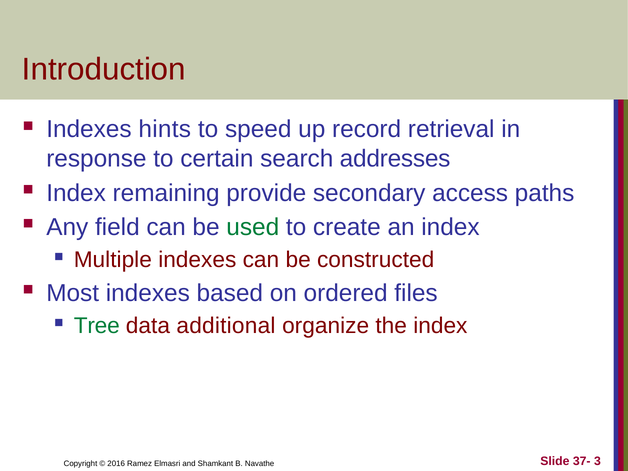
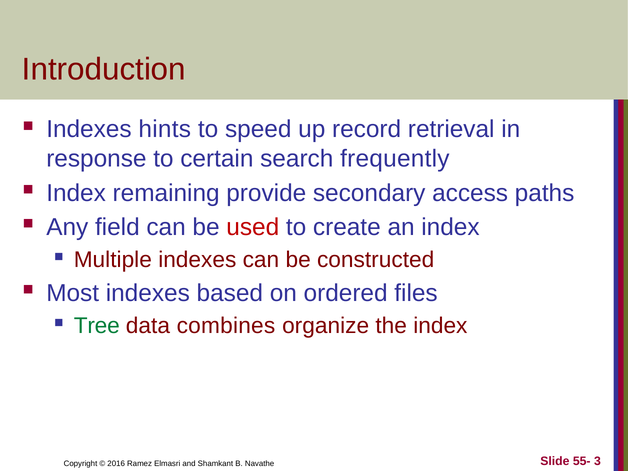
addresses: addresses -> frequently (395, 159)
used colour: green -> red (253, 227)
additional: additional -> combines (226, 326)
37-: 37- -> 55- (582, 461)
